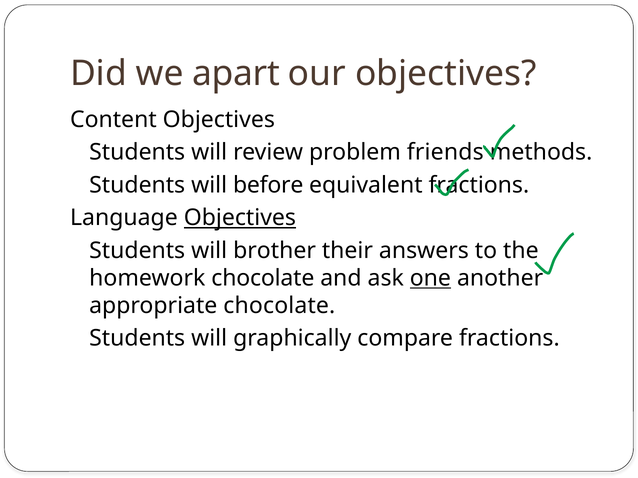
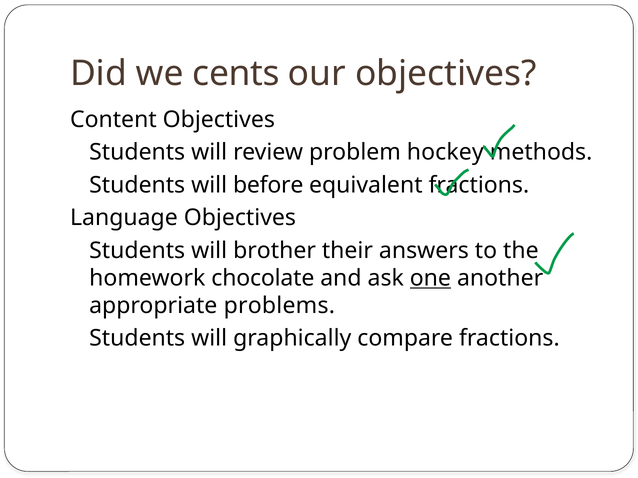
apart: apart -> cents (236, 74)
friends: friends -> hockey (445, 152)
Objectives underline: present -> none (240, 218)
appropriate chocolate: chocolate -> problems (279, 306)
